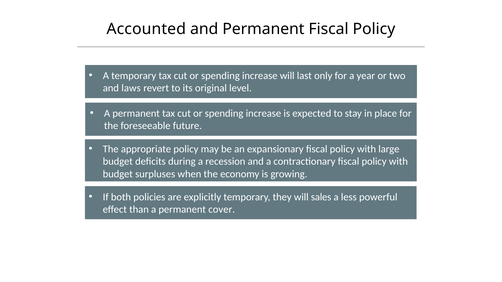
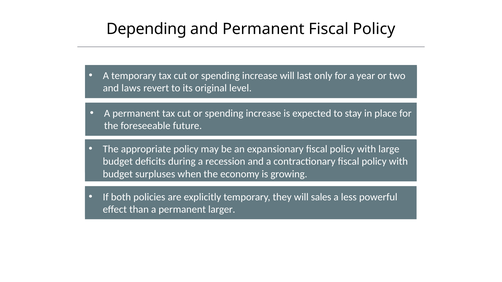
Accounted: Accounted -> Depending (146, 29)
cover: cover -> larger (222, 210)
